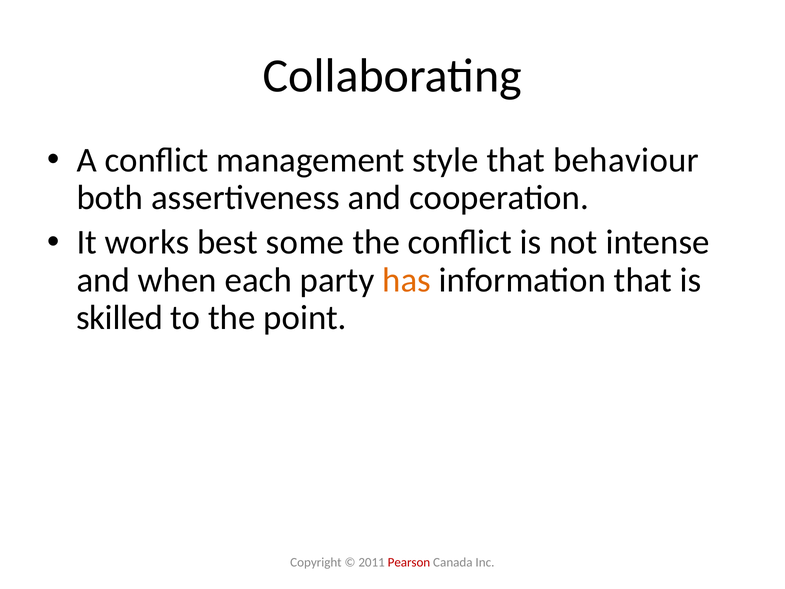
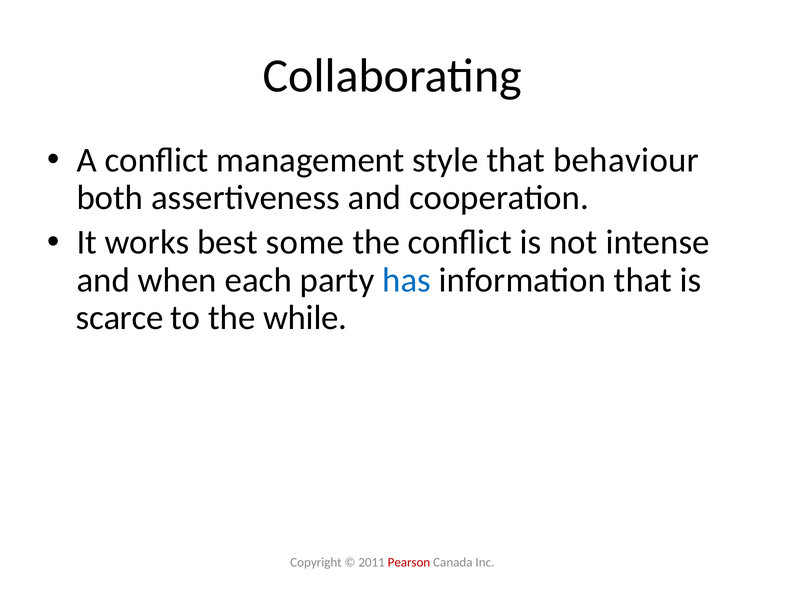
has colour: orange -> blue (407, 280)
skilled: skilled -> scarce (120, 318)
point: point -> while (305, 318)
